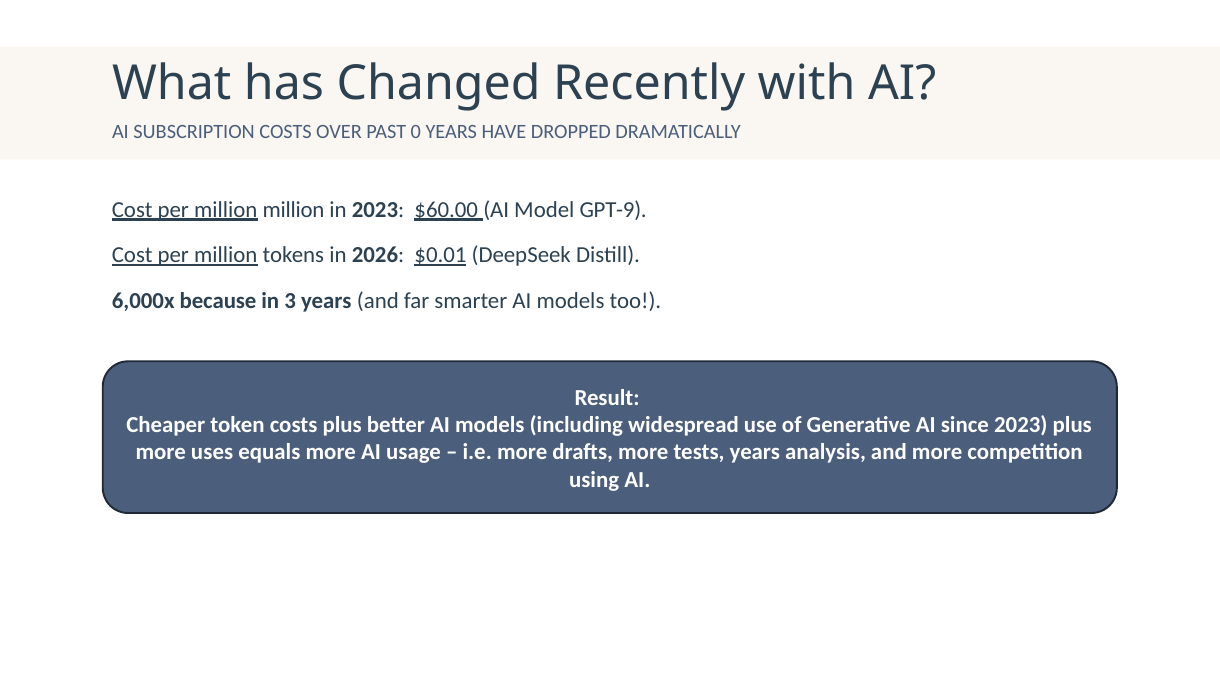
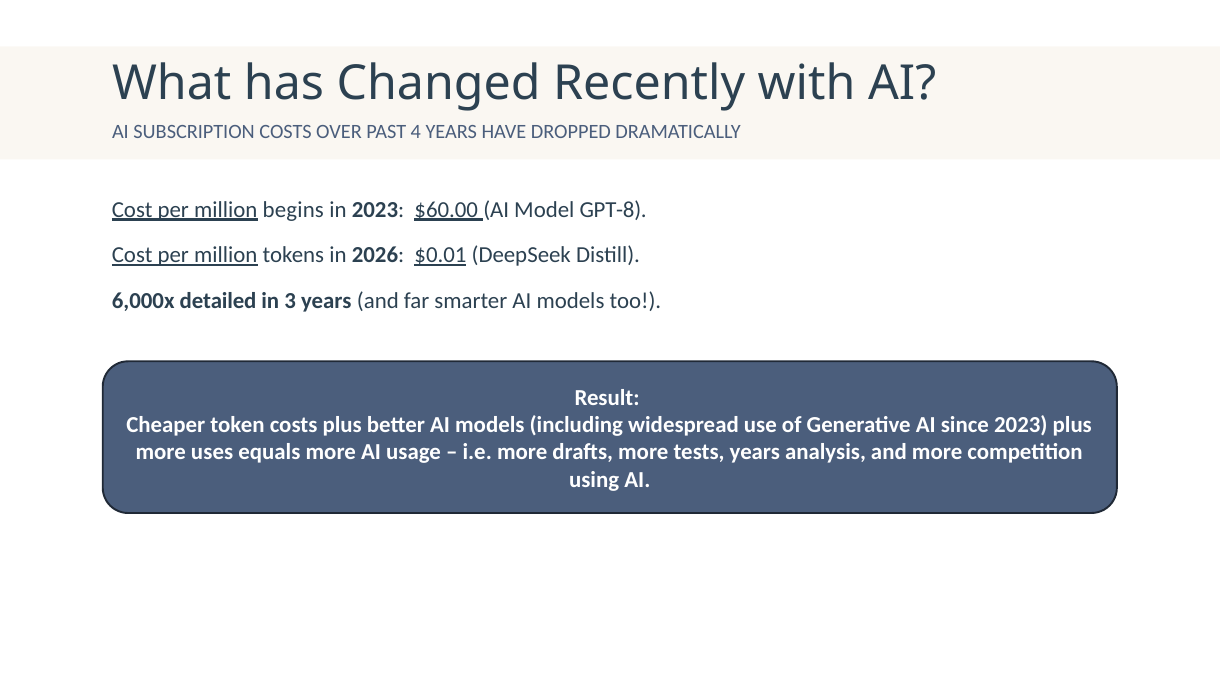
0: 0 -> 4 (416, 132)
million million: million -> begins (293, 210)
GPT-9: GPT-9 -> GPT-8 (613, 210)
because: because -> detailed (218, 301)
